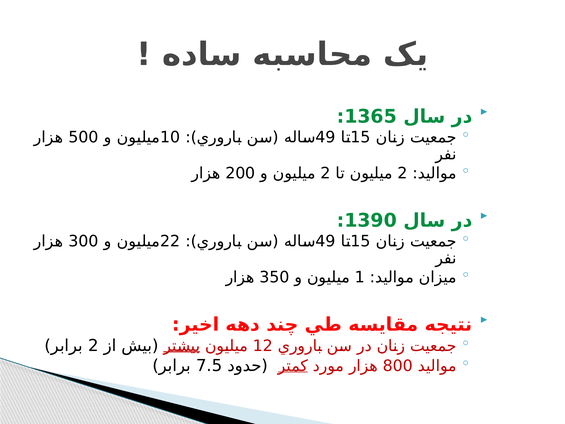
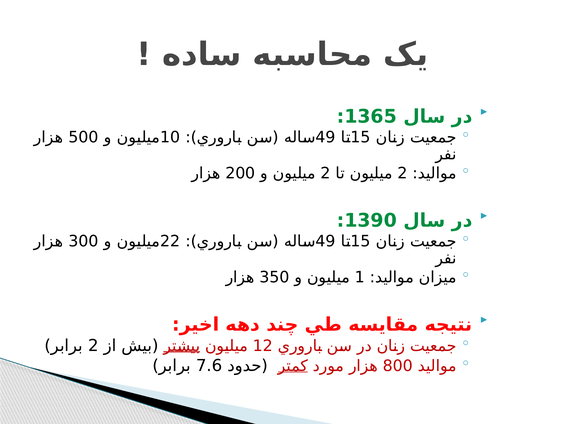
7.5: 7.5 -> 7.6 (209, 366)
